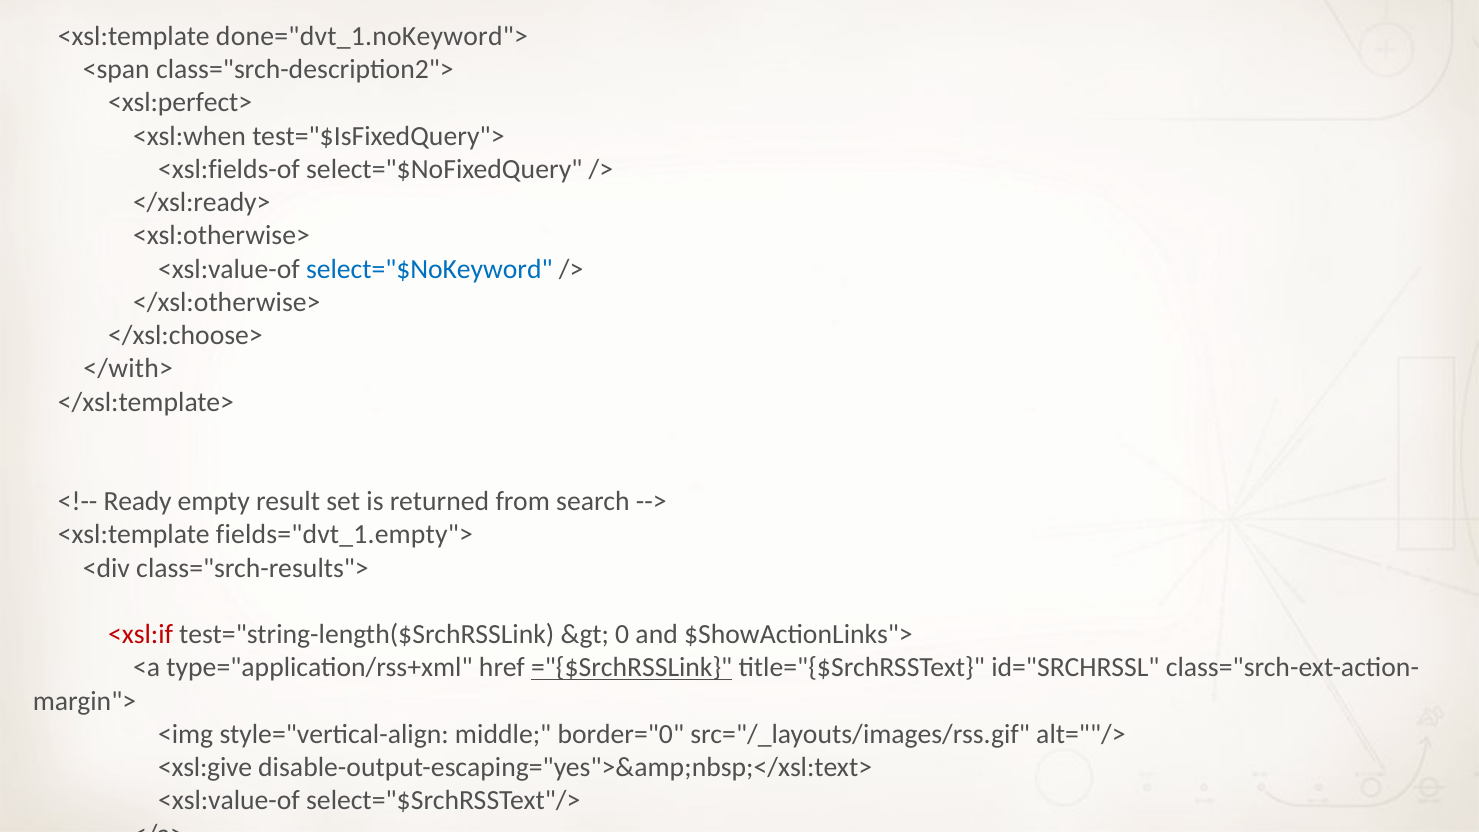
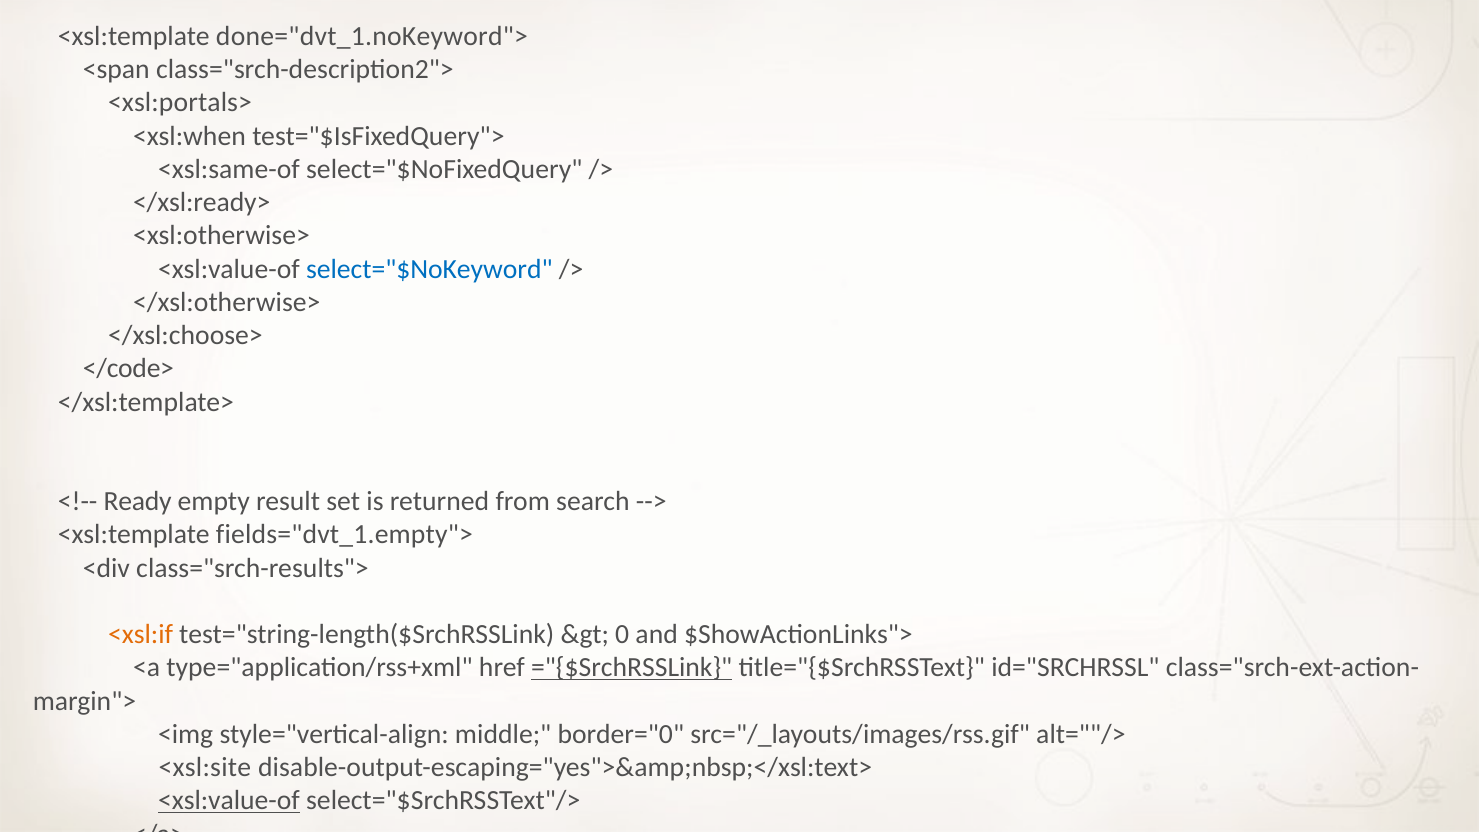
<xsl:perfect>: <xsl:perfect> -> <xsl:portals> (180, 103)
<xsl:fields-of: <xsl:fields-of -> <xsl:same-of (229, 169)
</with>: </with> -> </code> (128, 369)
<xsl:if colour: red -> orange (141, 634)
<xsl:give: <xsl:give -> <xsl:site (205, 767)
<xsl:value-of underline: none -> present (229, 801)
